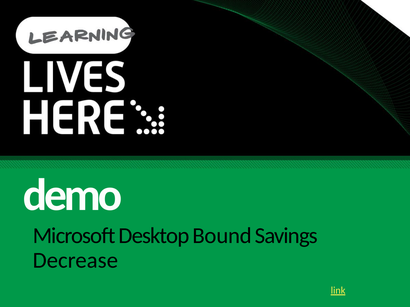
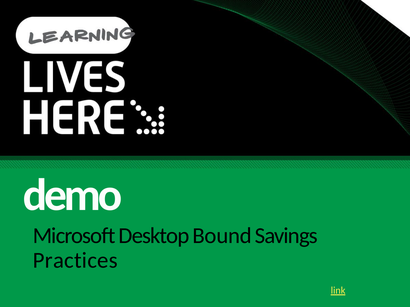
Decrease: Decrease -> Practices (75, 261)
